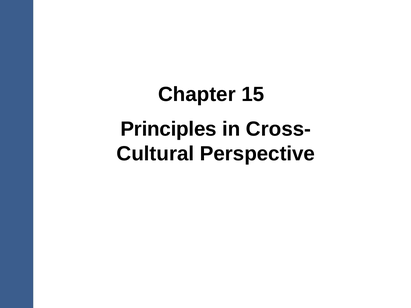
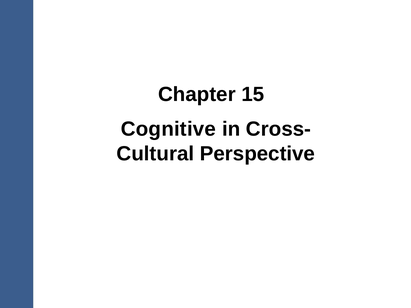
Principles: Principles -> Cognitive (168, 129)
